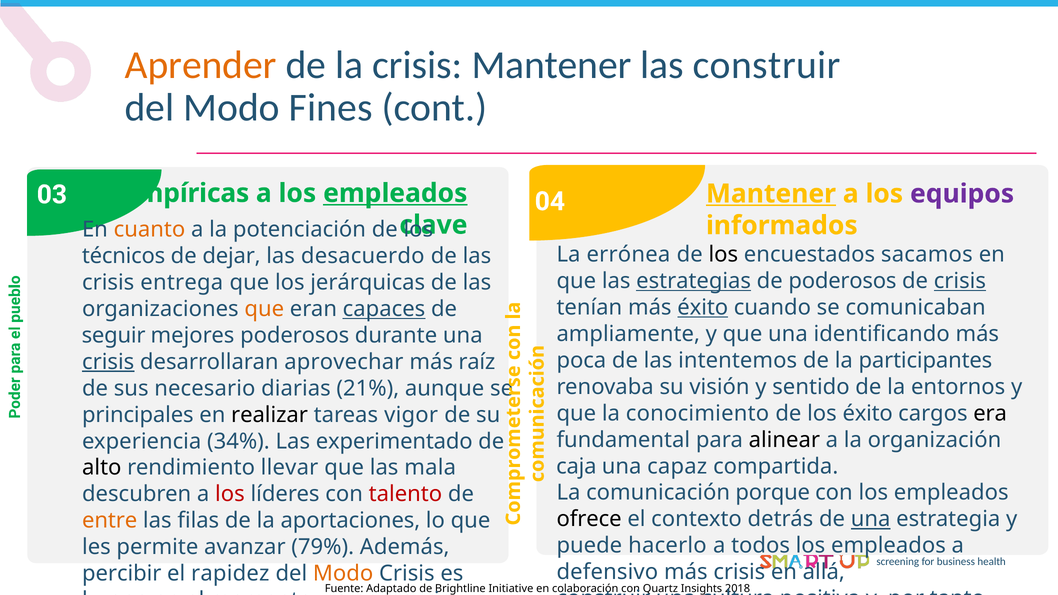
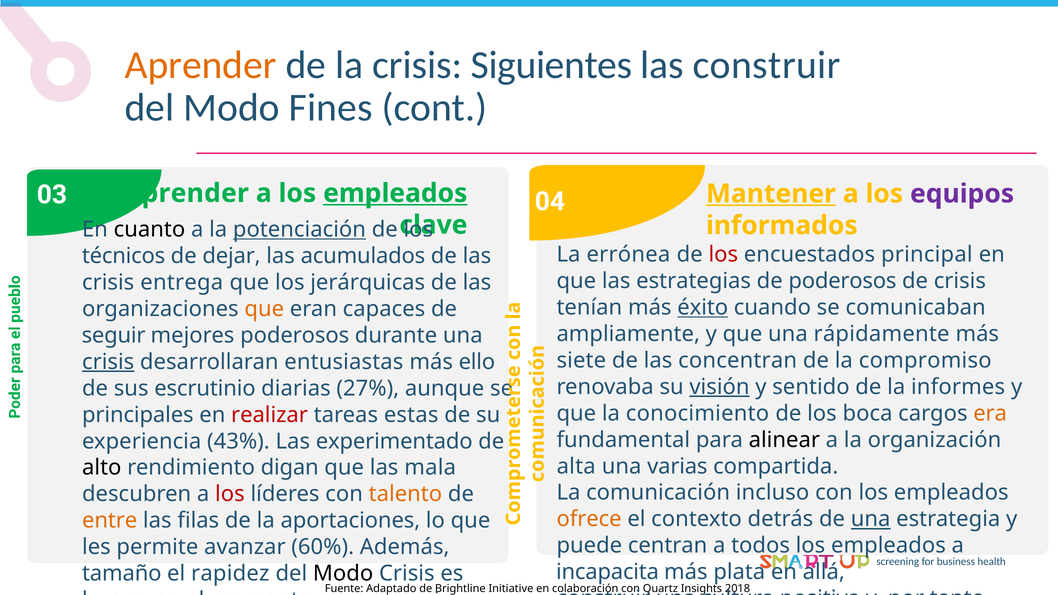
crisis Mantener: Mantener -> Siguientes (552, 65)
Empíricas: Empíricas -> Aprender (186, 193)
cuanto colour: orange -> black (149, 230)
potenciación underline: none -> present (299, 230)
los colour: black -> red (723, 255)
sacamos: sacamos -> principal (927, 255)
desacuerdo: desacuerdo -> acumulados (363, 256)
estrategias underline: present -> none (694, 281)
crisis underline: present -> none (960, 281)
capaces underline: present -> none (384, 309)
identificando: identificando -> rápidamente (882, 334)
poca: poca -> siete (581, 361)
intentemos: intentemos -> concentran (738, 361)
participantes: participantes -> compromiso (925, 361)
aprovechar: aprovechar -> entusiastas (344, 362)
raíz: raíz -> ello (477, 362)
visión underline: none -> present (719, 387)
entornos: entornos -> informes (958, 387)
sus necesario: necesario -> escrutinio (205, 388)
21%: 21% -> 27% (368, 388)
los éxito: éxito -> boca (868, 413)
era colour: black -> orange (990, 413)
realizar colour: black -> red (269, 415)
vigor: vigor -> estas (411, 415)
34%: 34% -> 43% (238, 441)
caja: caja -> alta (576, 466)
capaz: capaz -> varias (677, 466)
llevar: llevar -> digan (290, 468)
porque: porque -> incluso (773, 493)
talento colour: red -> orange (405, 494)
ofrece colour: black -> orange (589, 519)
hacerlo: hacerlo -> centran (668, 546)
79%: 79% -> 60% (323, 547)
defensivo: defensivo -> incapacita (608, 572)
más crisis: crisis -> plata (739, 572)
percibir: percibir -> tamaño (122, 574)
Modo colour: orange -> black (343, 574)
